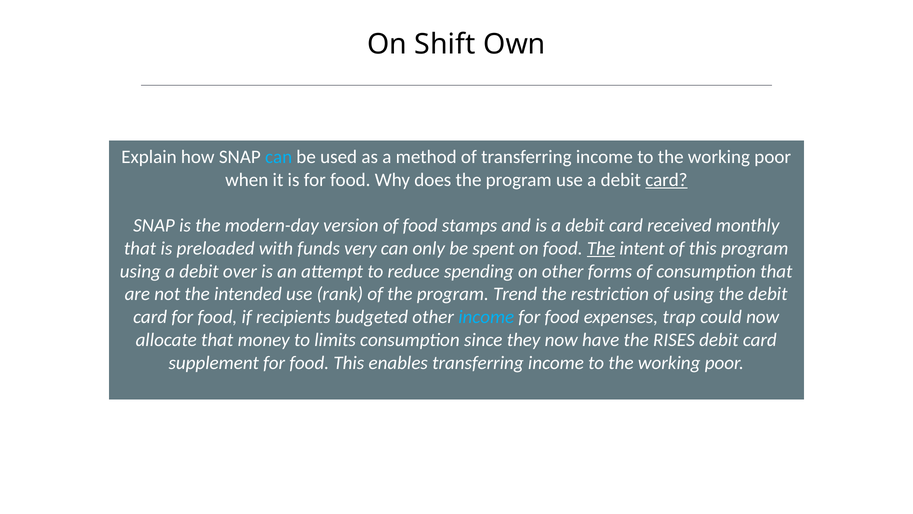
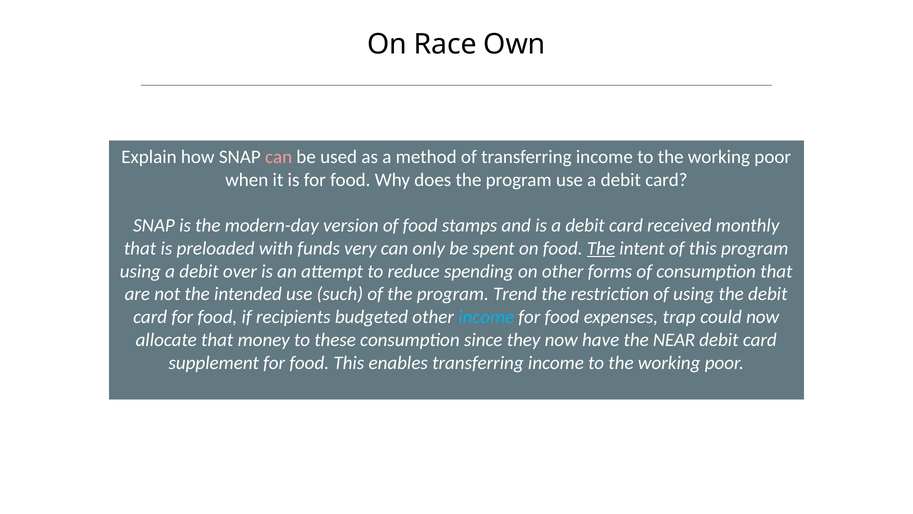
Shift: Shift -> Race (445, 44)
can colour: light blue -> pink (279, 157)
card underline: present -> none (666, 180)
rank: rank -> such (340, 294)
limits: limits -> these (335, 340)
RISES: RISES -> NEAR (674, 340)
